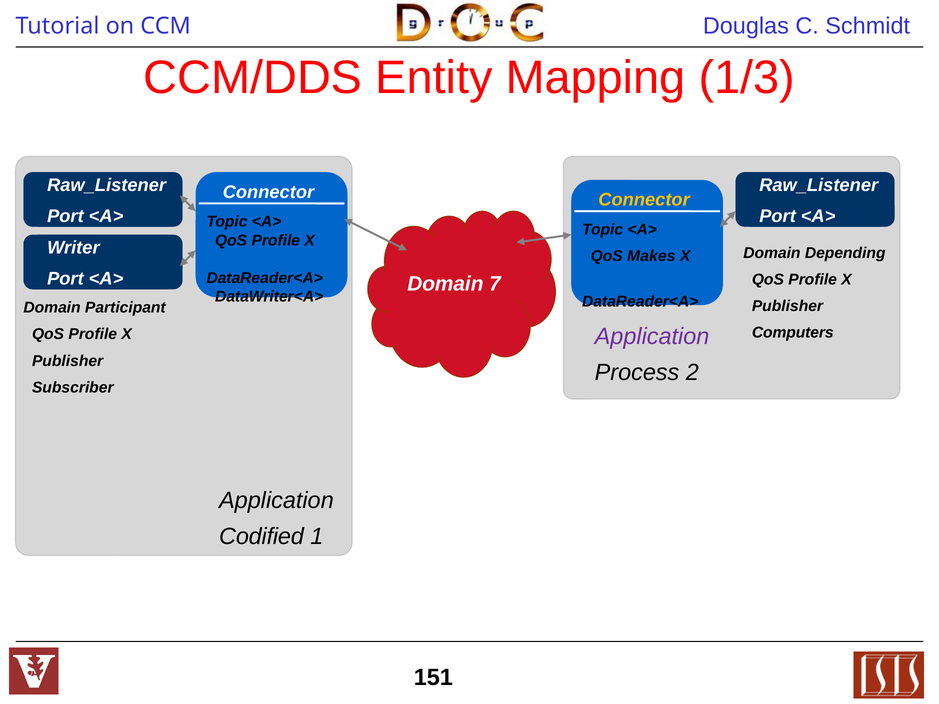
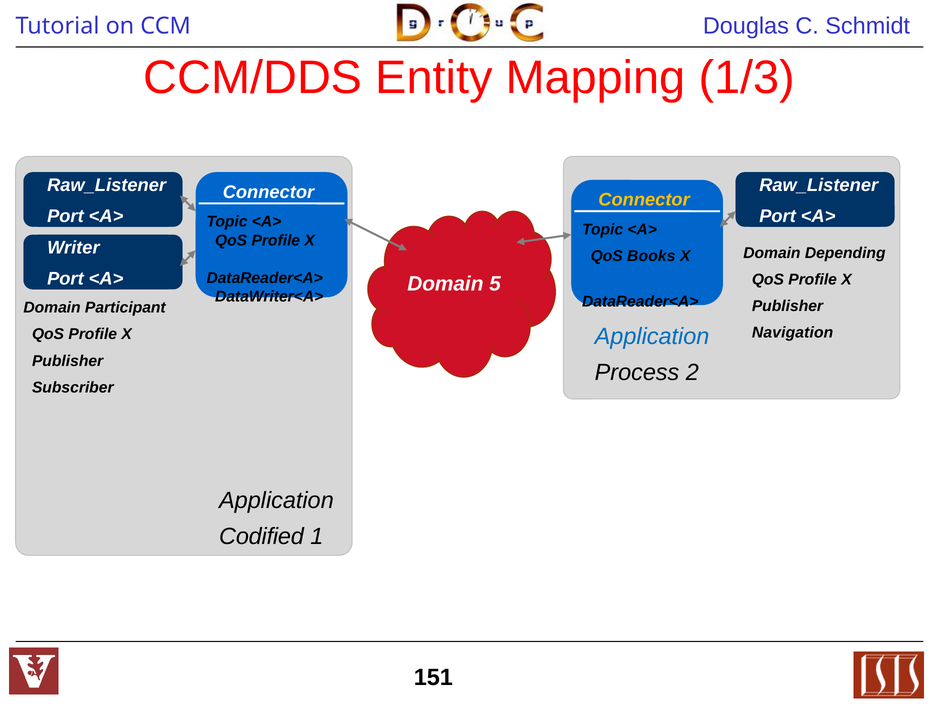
Makes: Makes -> Books (651, 256)
7: 7 -> 5 (495, 284)
Computers: Computers -> Navigation (793, 333)
Application colour: purple -> blue (652, 337)
